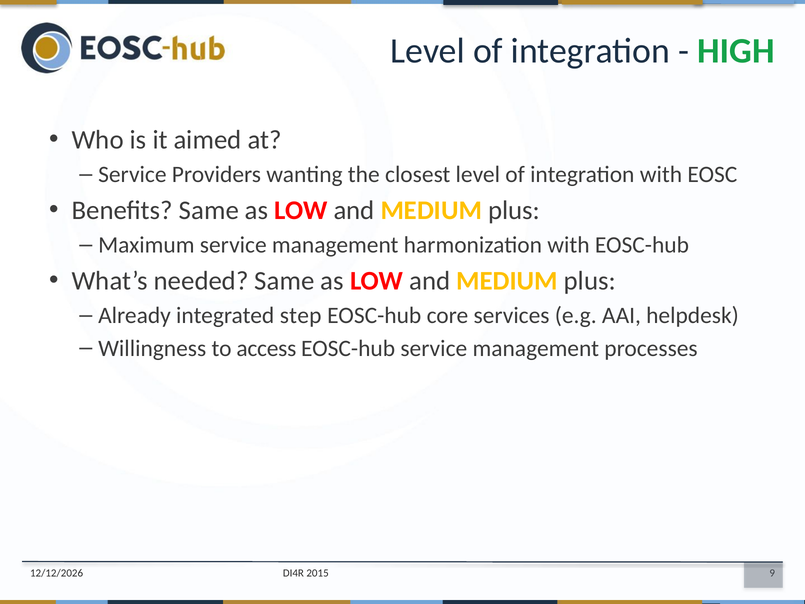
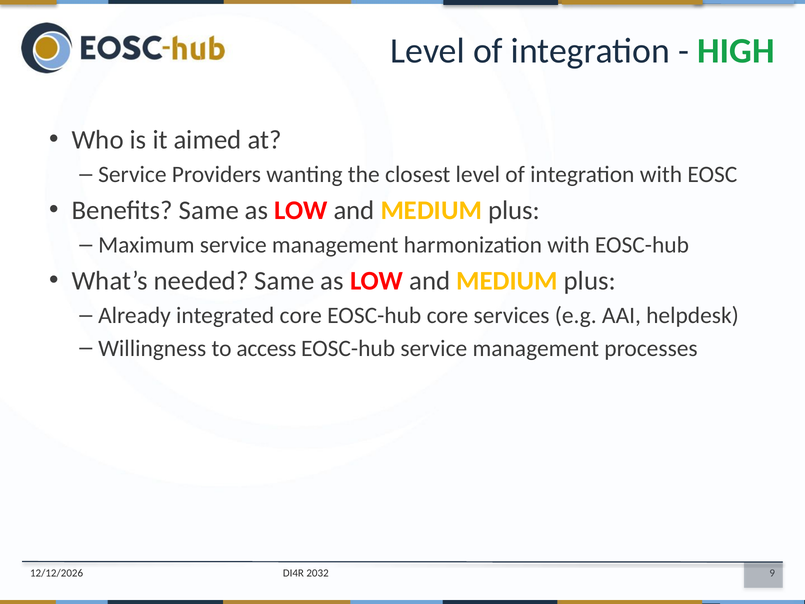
integrated step: step -> core (301, 315)
2015: 2015 -> 2032 (318, 573)
